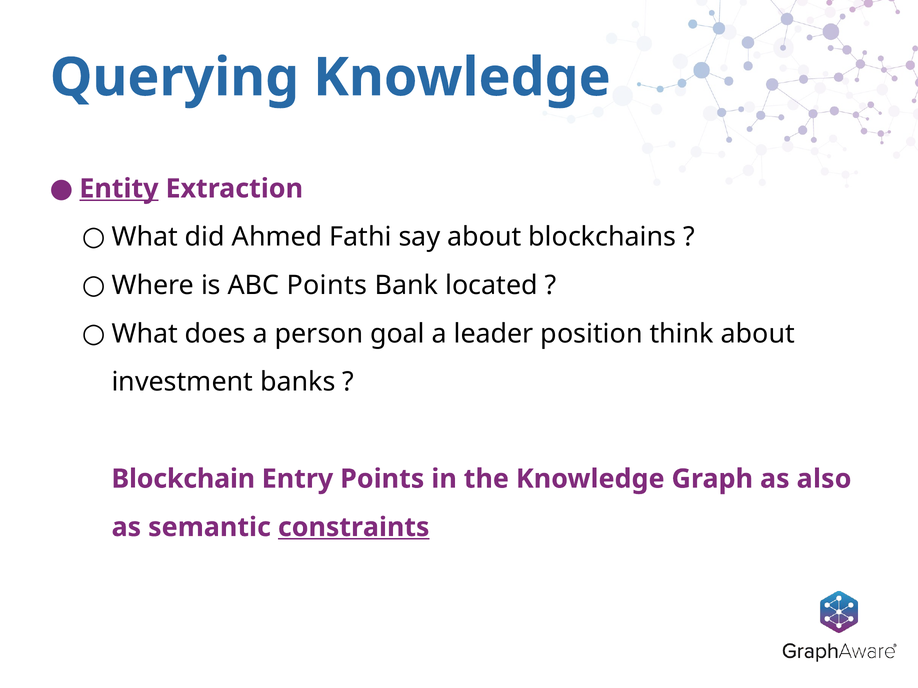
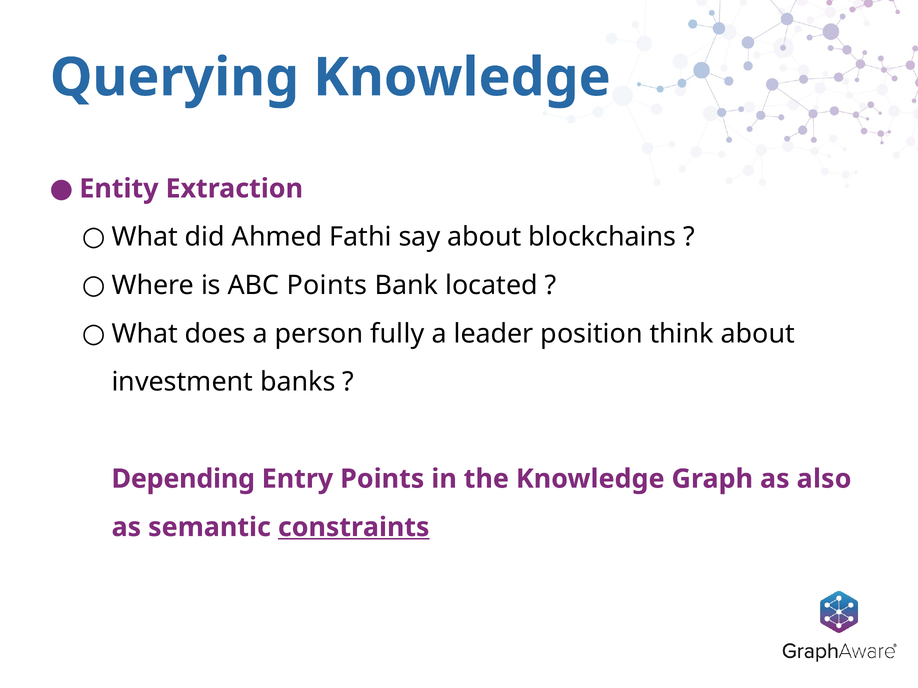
Entity underline: present -> none (119, 189)
goal: goal -> fully (397, 334)
Blockchain: Blockchain -> Depending (183, 479)
